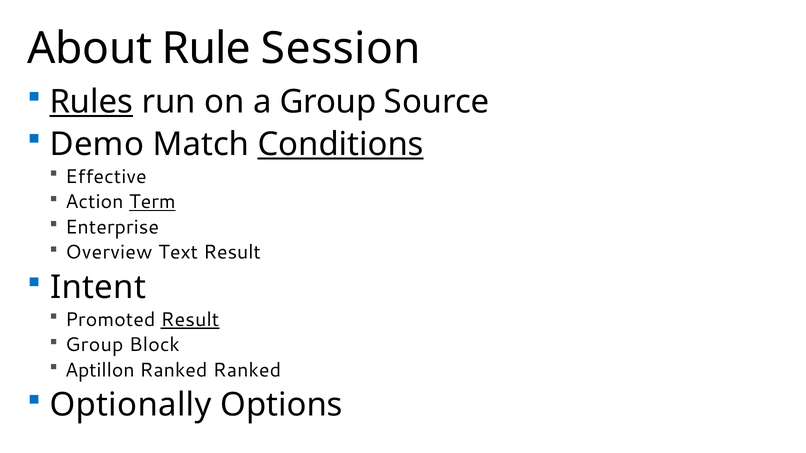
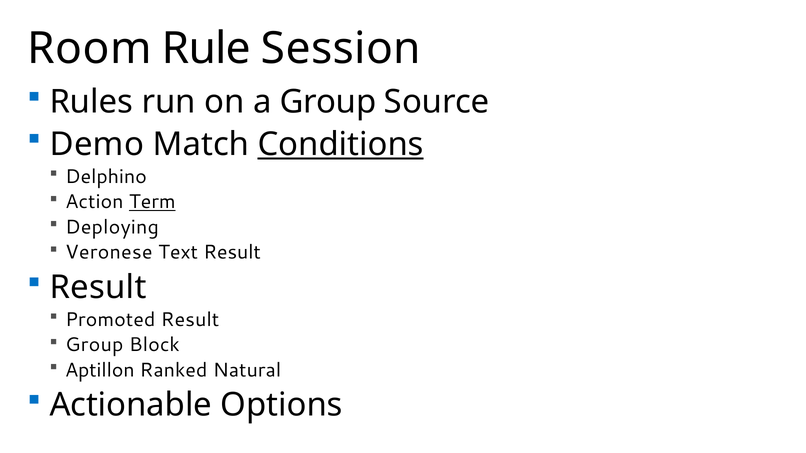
About: About -> Room (89, 49)
Rules underline: present -> none (91, 102)
Effective: Effective -> Delphino (106, 177)
Enterprise: Enterprise -> Deploying (112, 227)
Overview: Overview -> Veronese (109, 253)
Intent: Intent -> Result (98, 287)
Result underline: present -> none (190, 320)
Ranked Ranked: Ranked -> Natural (247, 370)
Optionally: Optionally -> Actionable (131, 405)
